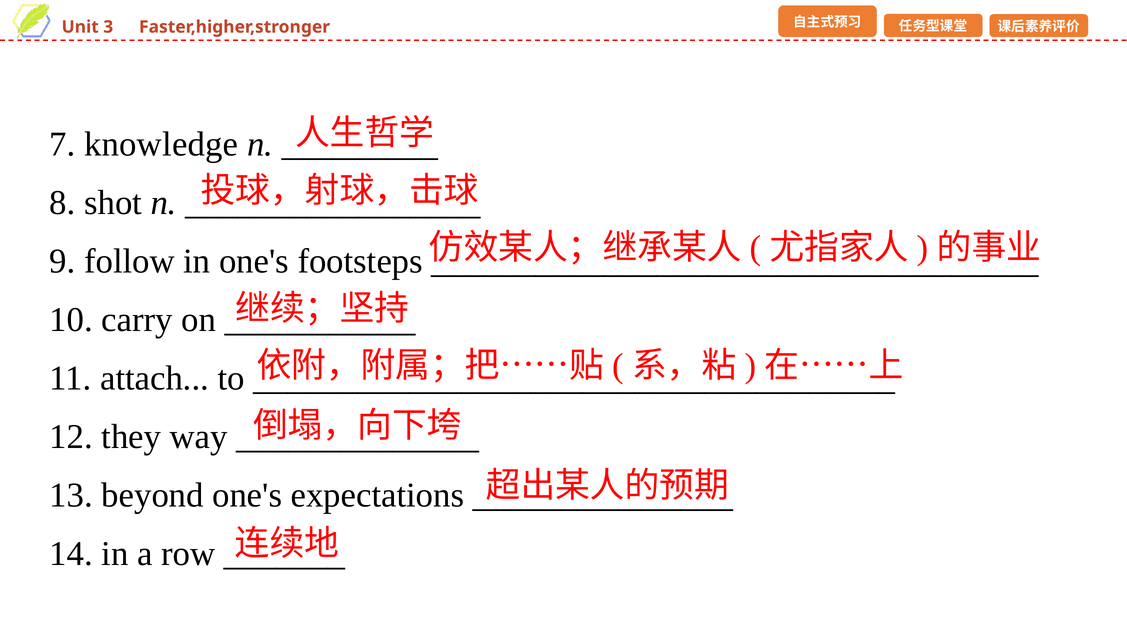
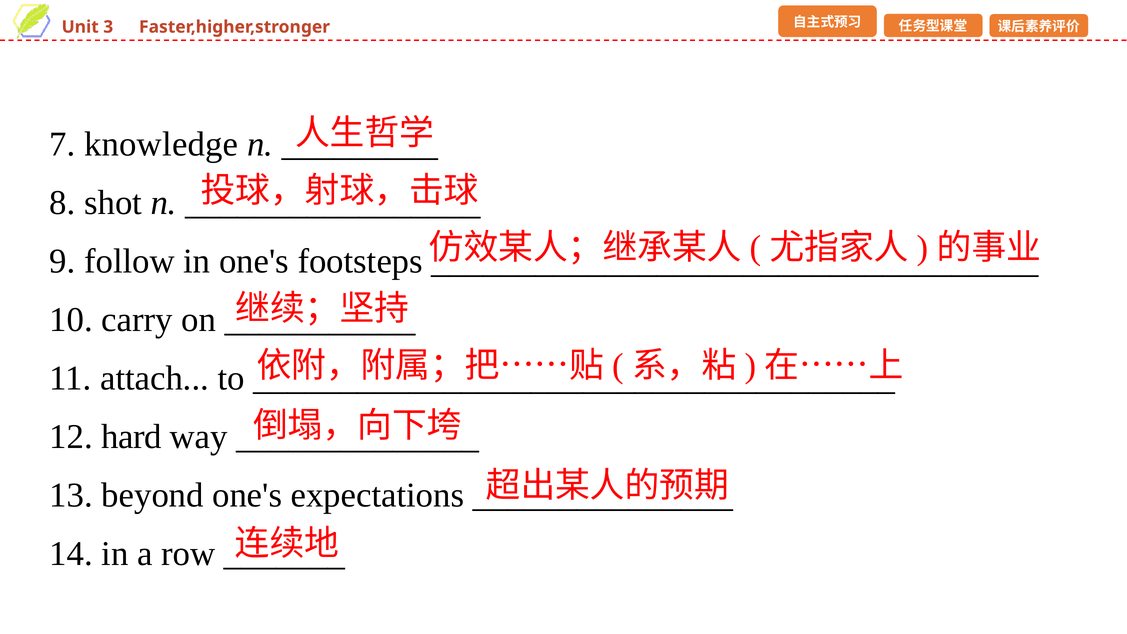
they: they -> hard (132, 437)
